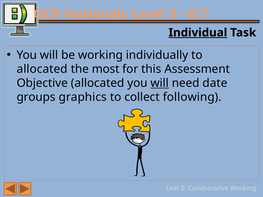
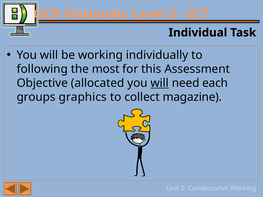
Individual underline: present -> none (198, 33)
allocated: allocated -> following (42, 69)
date: date -> each (215, 83)
following: following -> magazine (192, 97)
